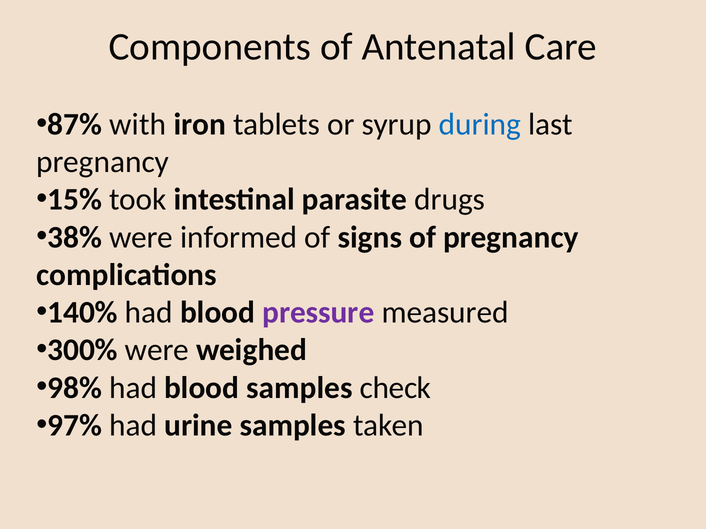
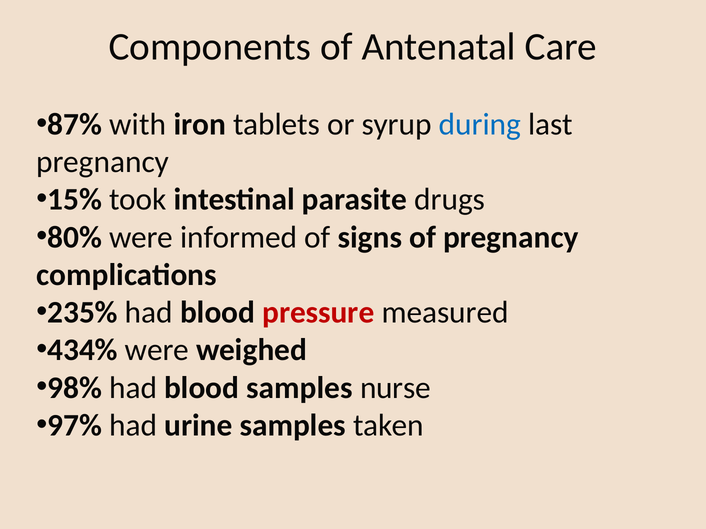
38%: 38% -> 80% (75, 237)
140%: 140% -> 235% (83, 313)
pressure colour: purple -> red (318, 313)
300%: 300% -> 434% (83, 350)
check: check -> nurse (395, 388)
